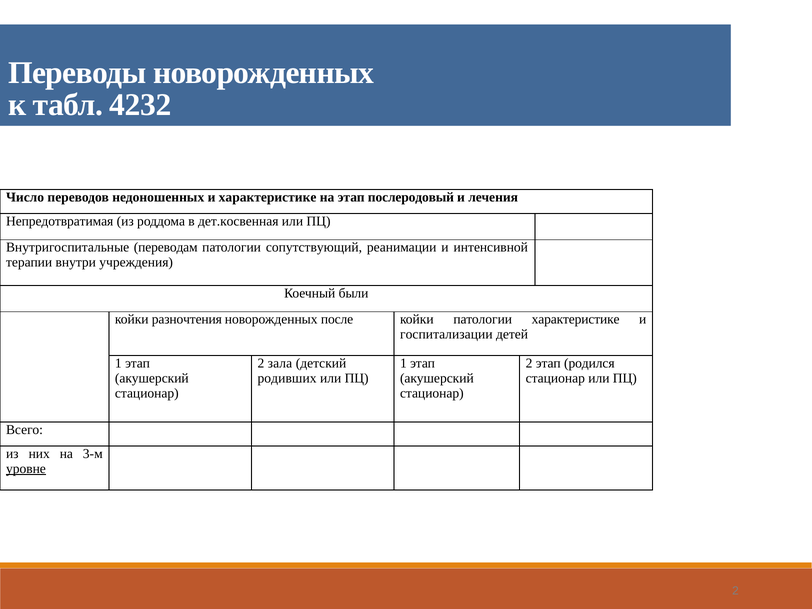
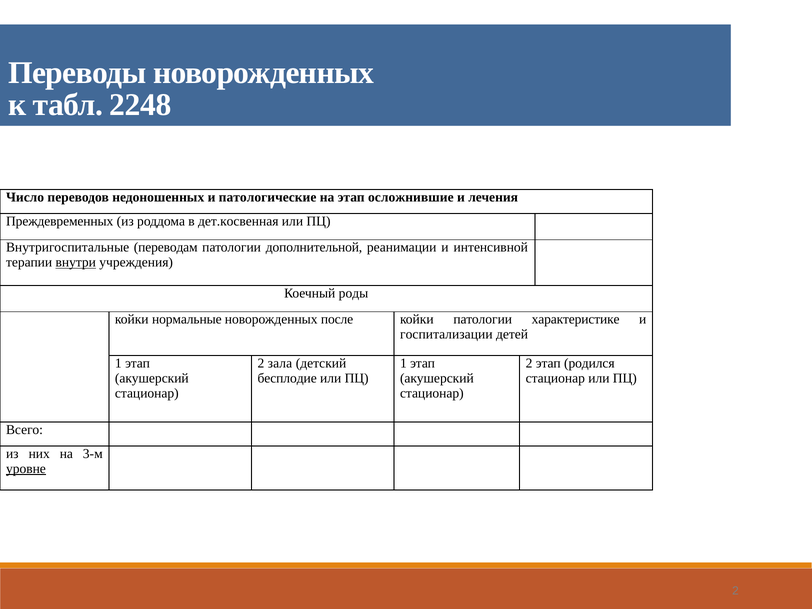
4232: 4232 -> 2248 (141, 105)
и характеристике: характеристике -> патологические (268, 197)
послеродовый: послеродовый -> осложнившие (411, 197)
Непредотвратимая: Непредотвратимая -> Преждевременных (60, 221)
сопутствующий: сопутствующий -> дополнительной (314, 247)
внутри underline: none -> present (76, 262)
были: были -> роды (354, 293)
разночтения: разночтения -> нормальные (187, 319)
родивших: родивших -> бесплодие (287, 378)
